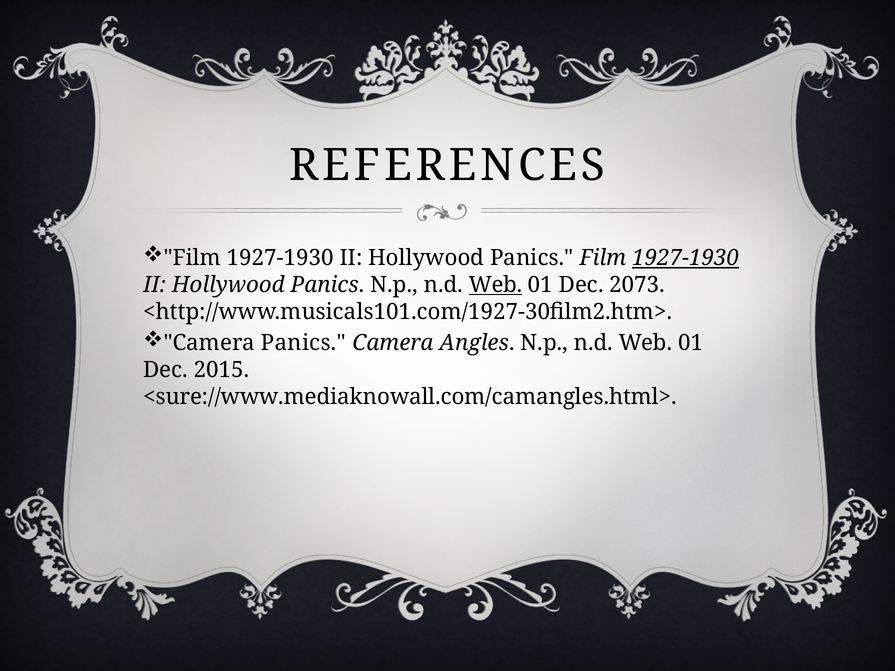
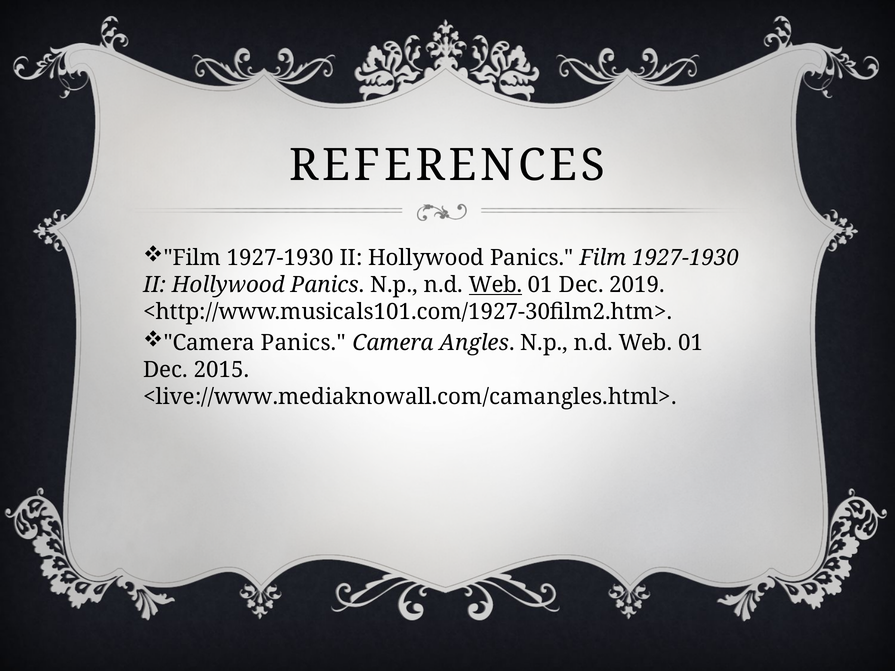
1927-1930 underline: present -> none (686, 258)
2073: 2073 -> 2019 (637, 285)
<sure://www.mediaknowall.com/camangles.html>: <sure://www.mediaknowall.com/camangles.html> -> <live://www.mediaknowall.com/camangles.html> (410, 397)
